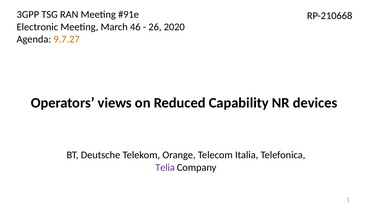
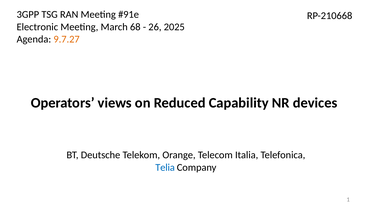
46: 46 -> 68 (135, 27)
2020: 2020 -> 2025 (174, 27)
Telia colour: purple -> blue (165, 168)
